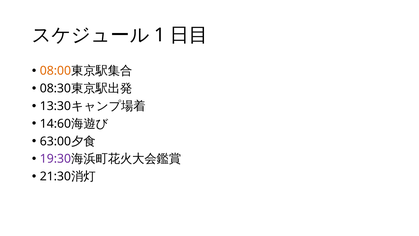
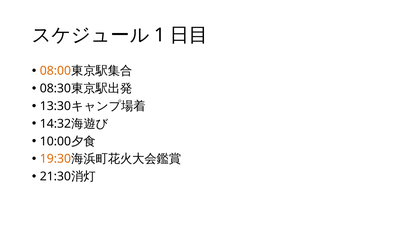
14:60: 14:60 -> 14:32 (55, 124)
63:00: 63:00 -> 10:00 (55, 141)
19:30 colour: purple -> orange (55, 159)
